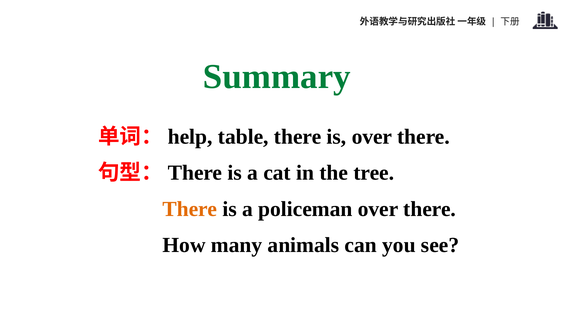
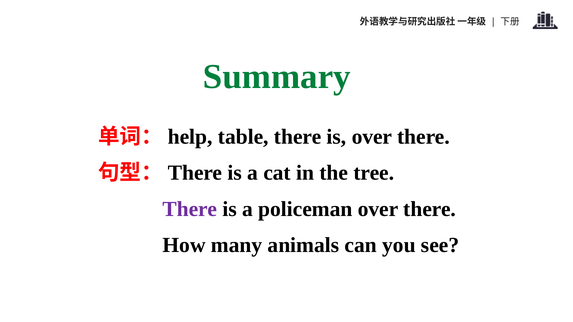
There colour: orange -> purple (190, 209)
